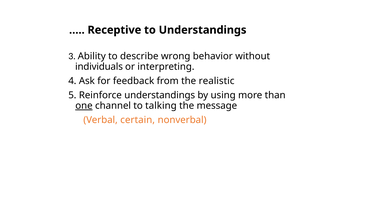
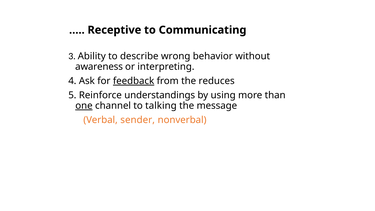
to Understandings: Understandings -> Communicating (203, 30)
individuals: individuals -> awareness (99, 67)
feedback underline: none -> present (134, 81)
realistic: realistic -> reduces (217, 81)
certain: certain -> sender (138, 120)
